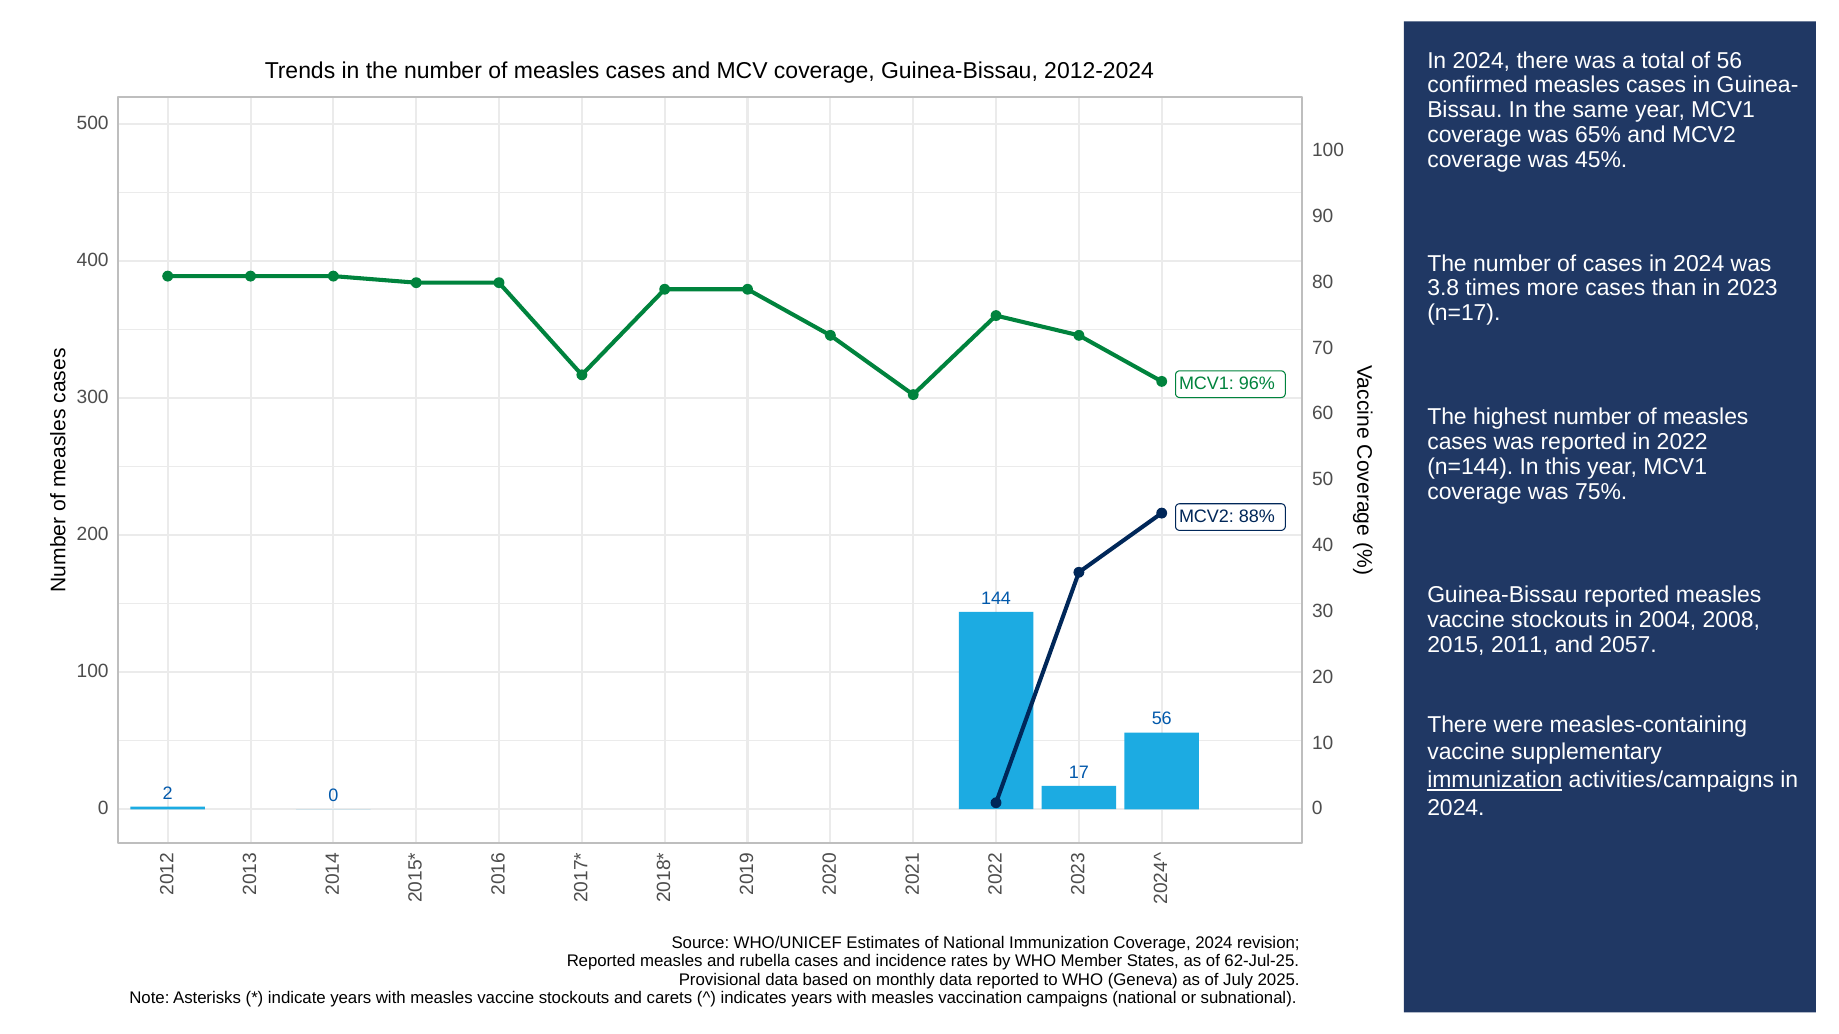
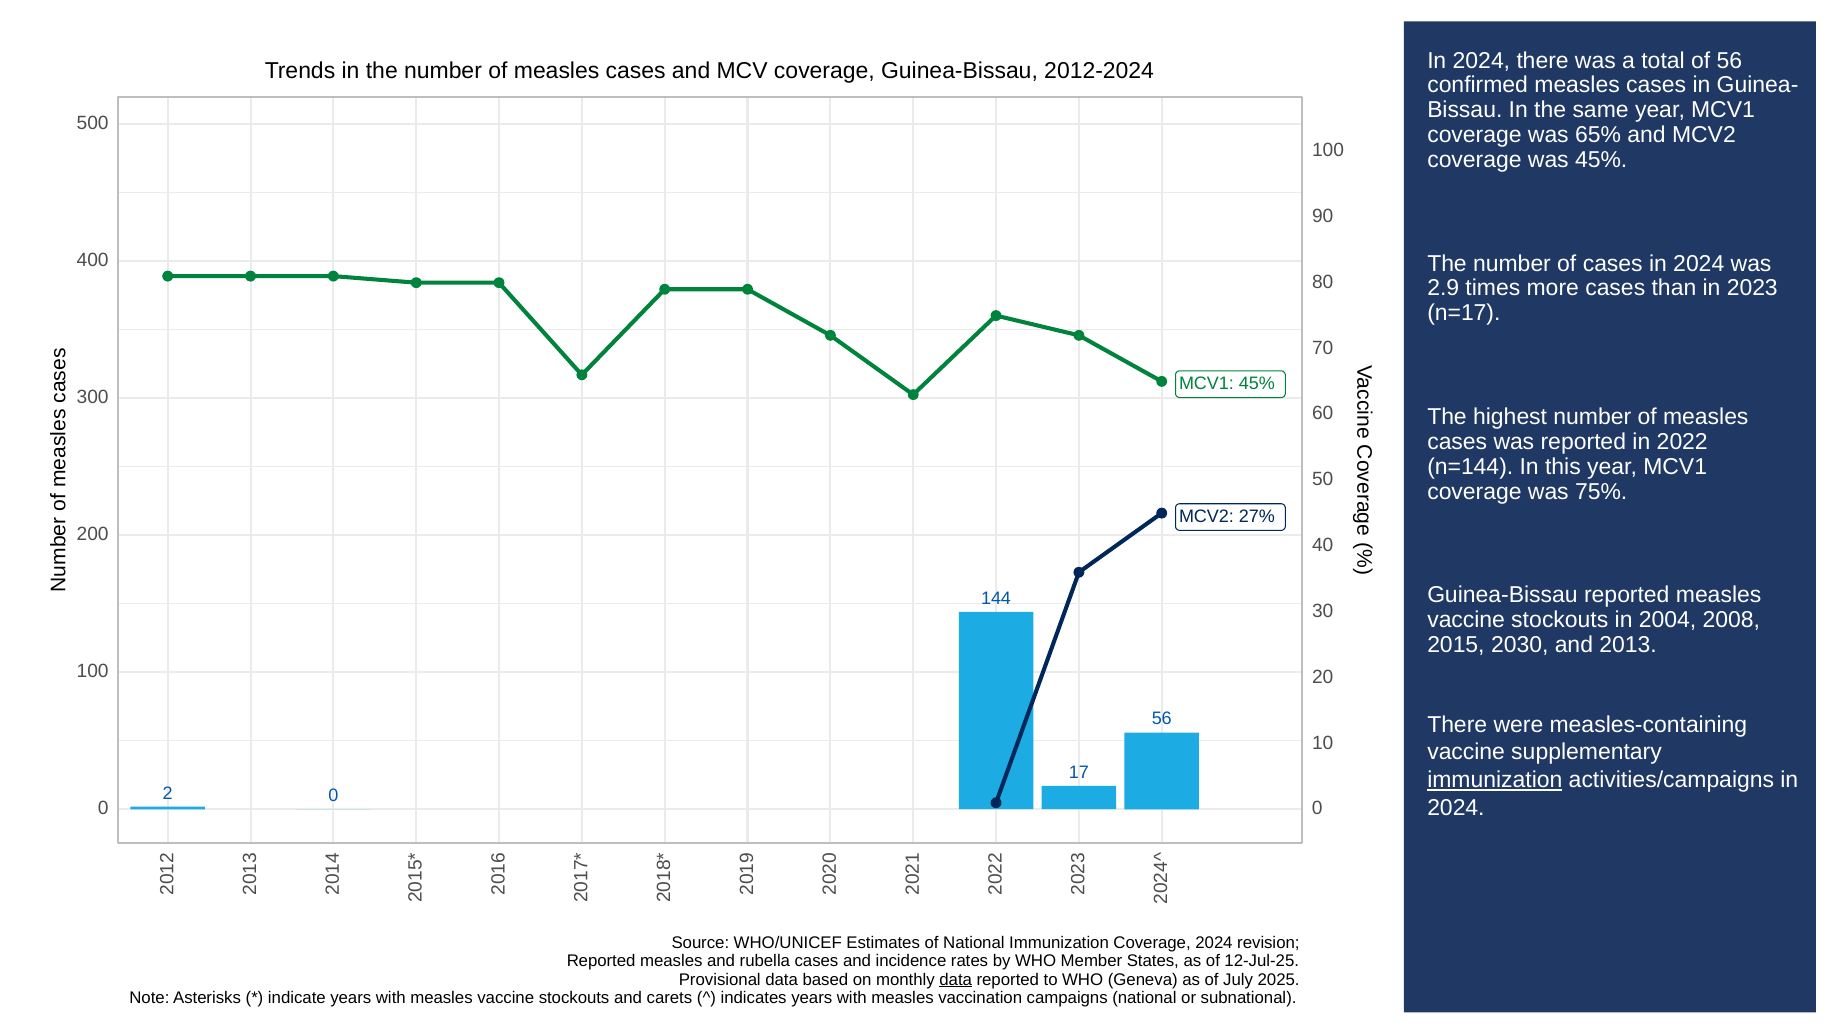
3.8: 3.8 -> 2.9 (1443, 288)
MCV1 96%: 96% -> 45% (1257, 383)
88%: 88% -> 27% (1257, 516)
2011: 2011 -> 2030 (1520, 645)
2057: 2057 -> 2013 (1628, 645)
62-Jul-25: 62-Jul-25 -> 12-Jul-25 (1262, 962)
data underline: none -> present (956, 980)
